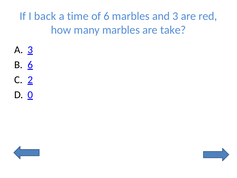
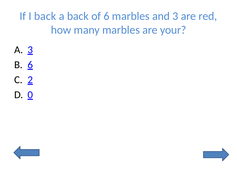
a time: time -> back (78, 16)
take: take -> your (173, 30)
